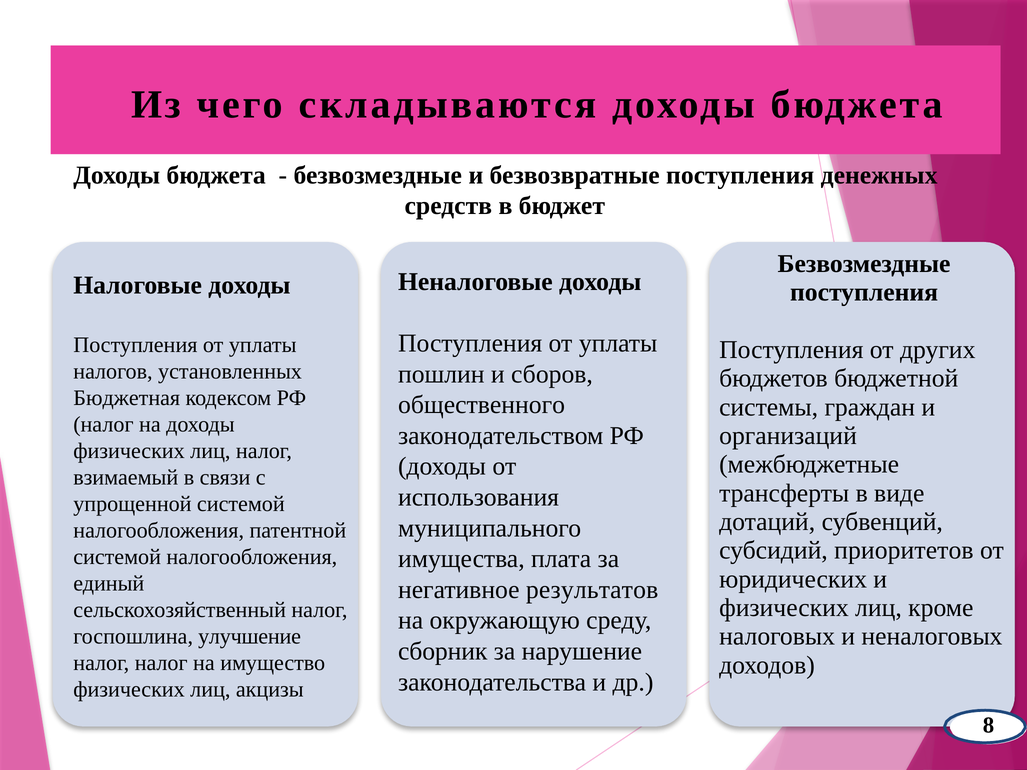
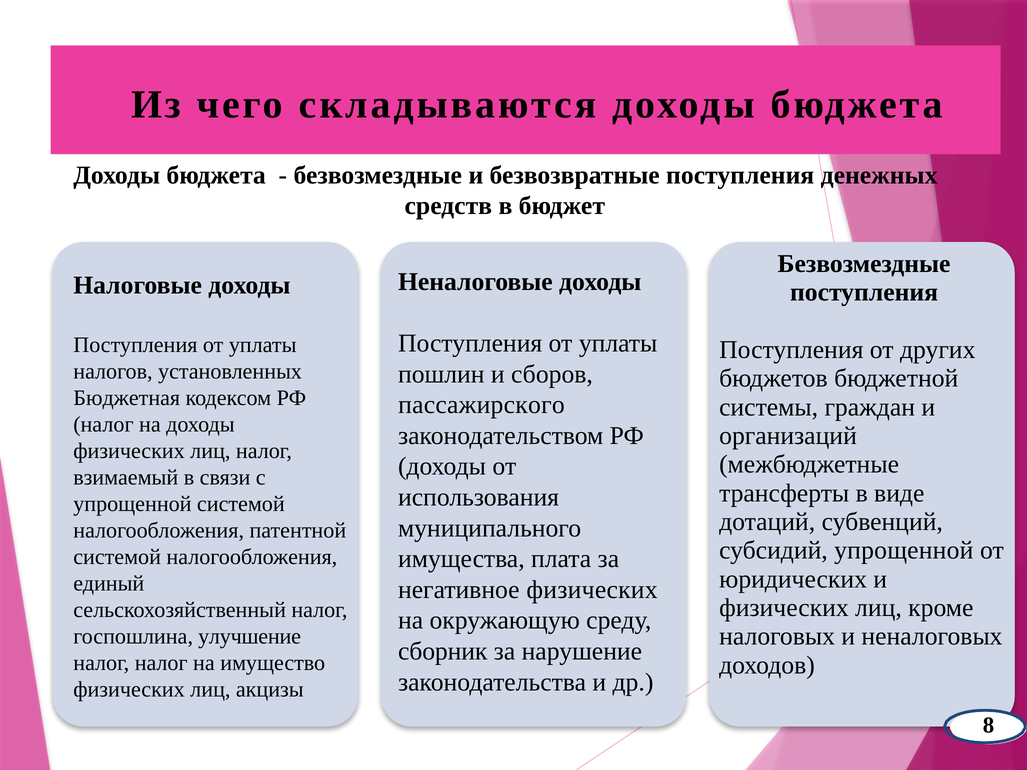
общественного: общественного -> пассажирского (481, 405)
субсидий приоритетов: приоритетов -> упрощенной (904, 551)
негативное результатов: результатов -> физических (592, 590)
